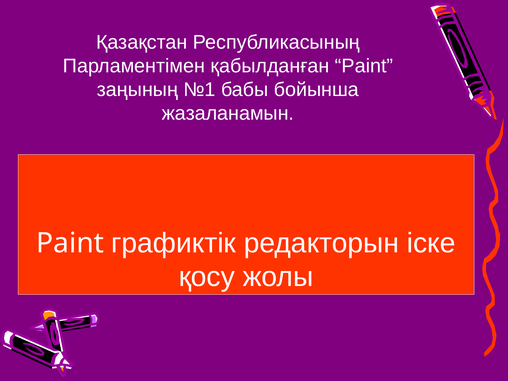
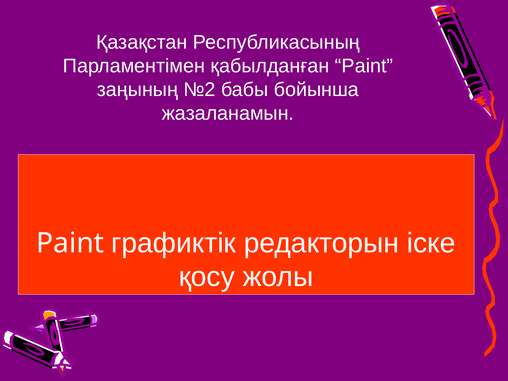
№1: №1 -> №2 (200, 90)
